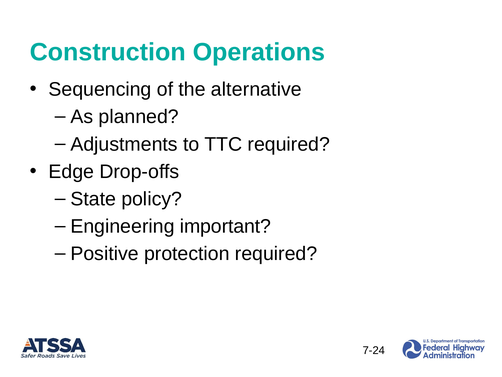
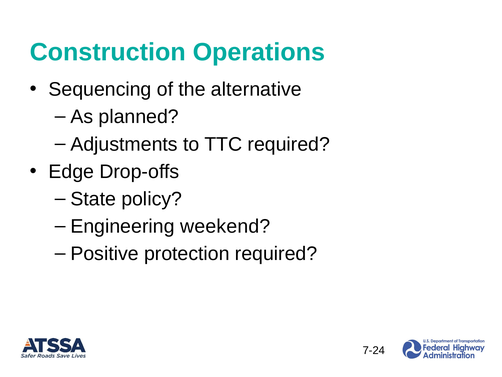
important: important -> weekend (225, 226)
